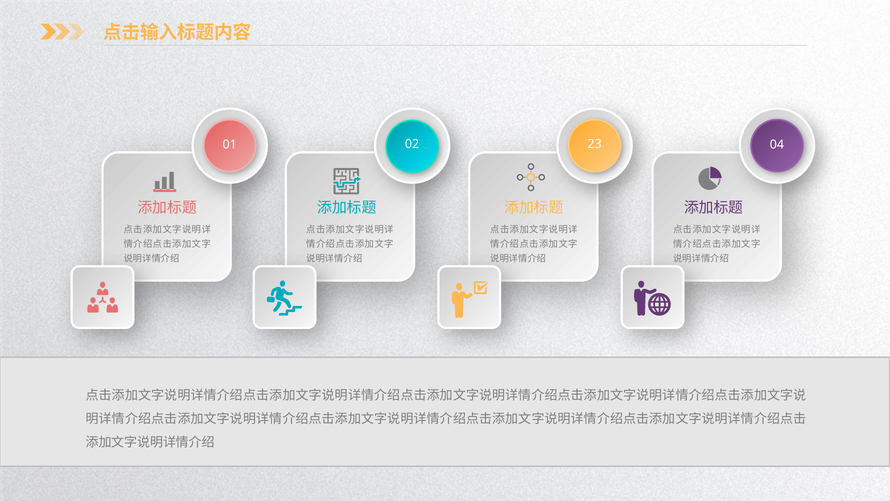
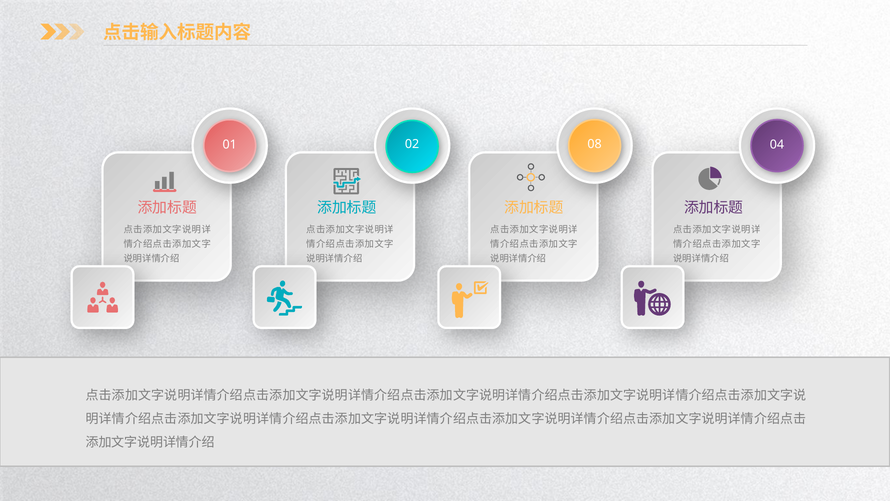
23: 23 -> 08 (595, 144)
